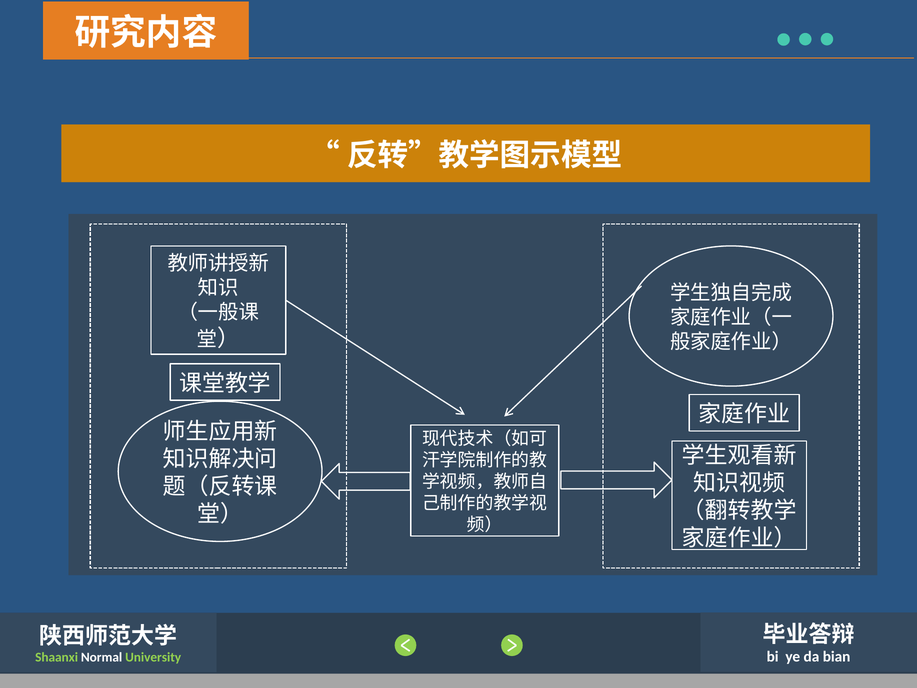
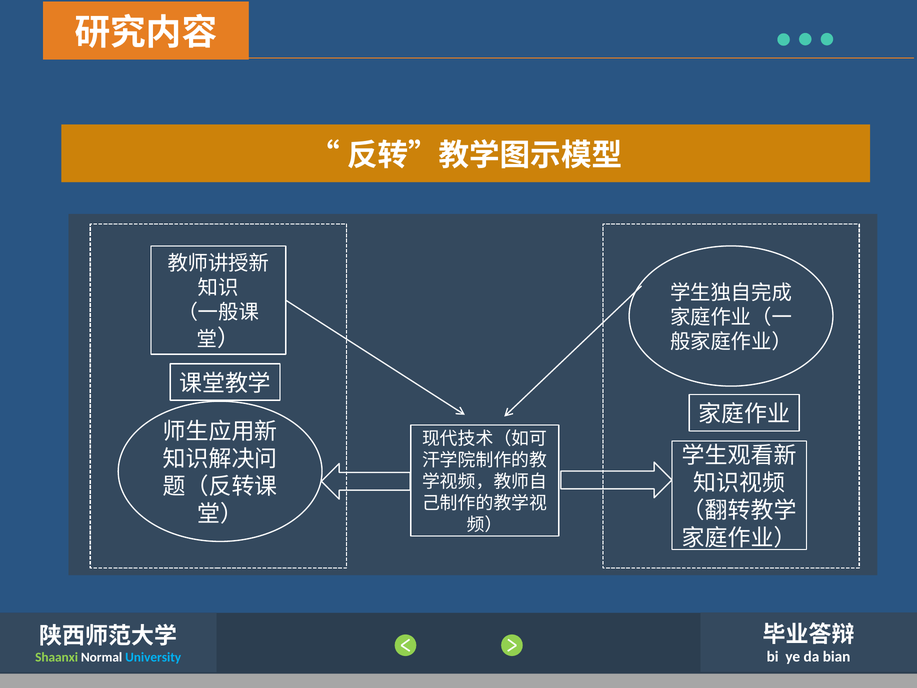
University colour: light green -> light blue (153, 657)
